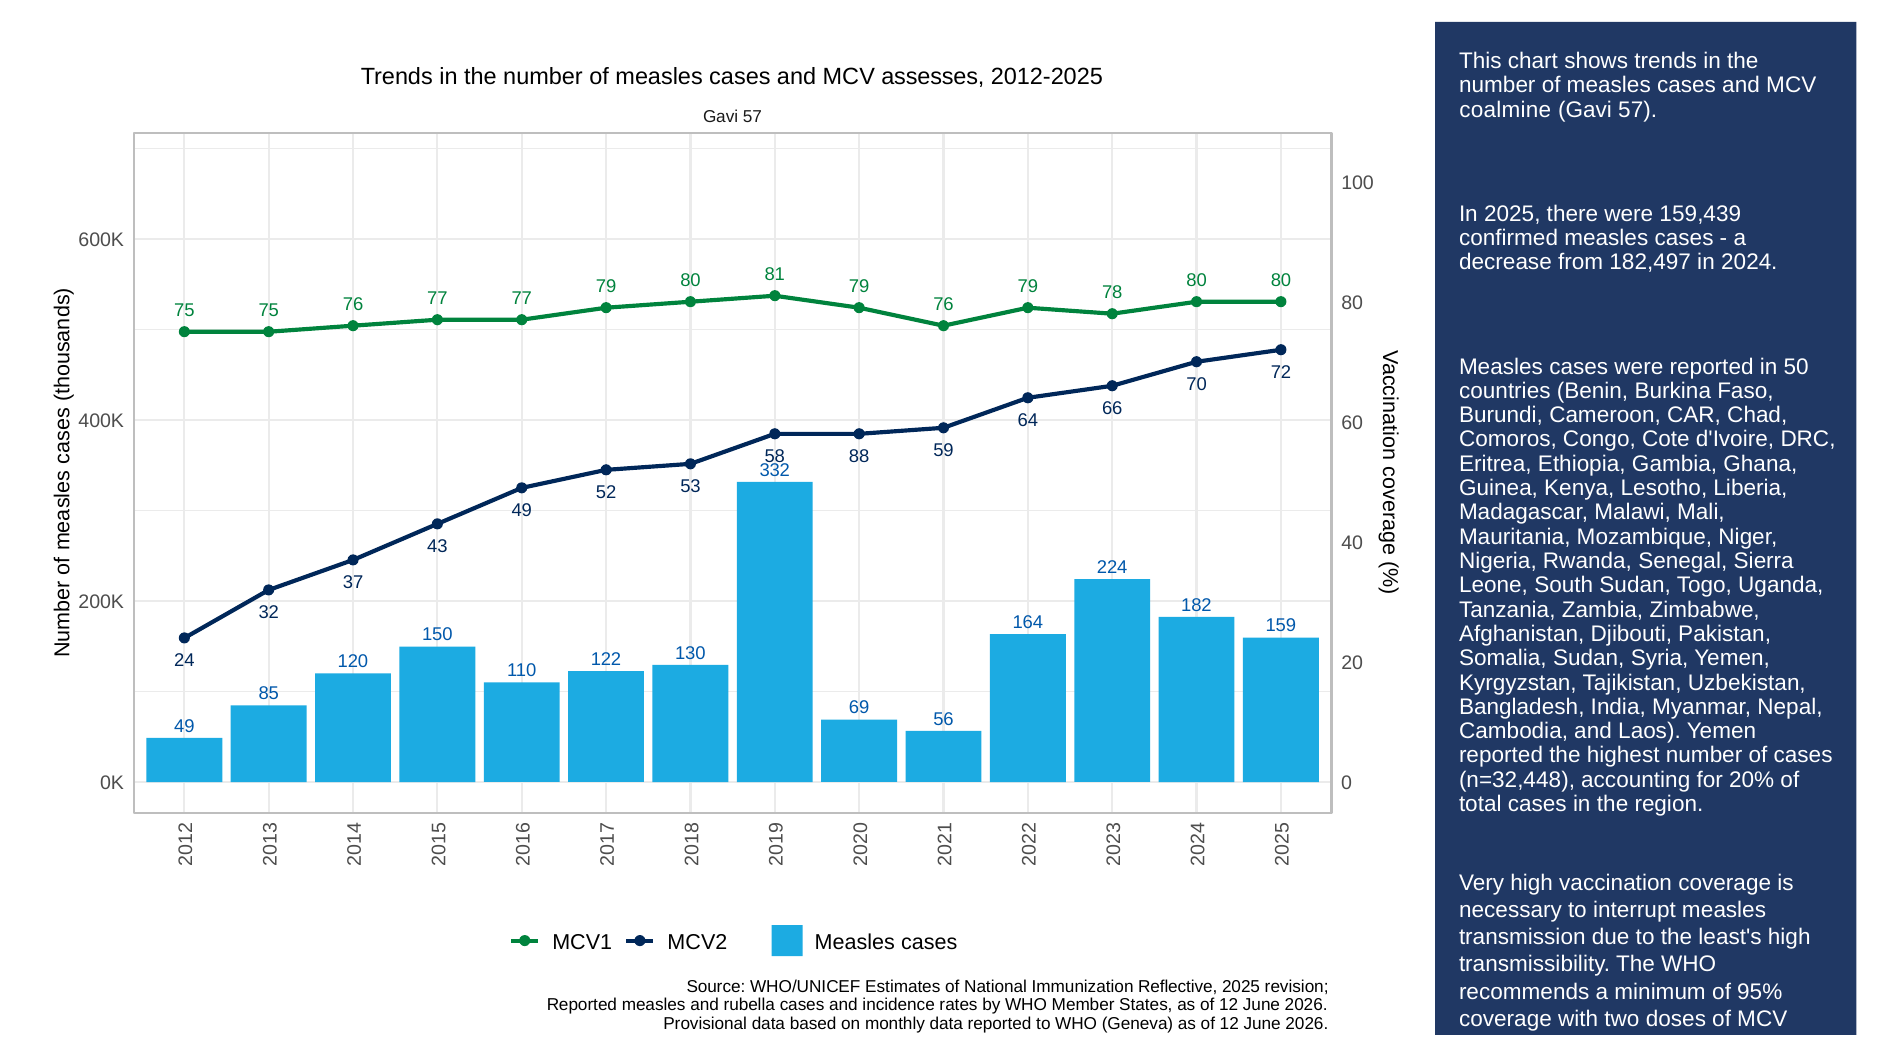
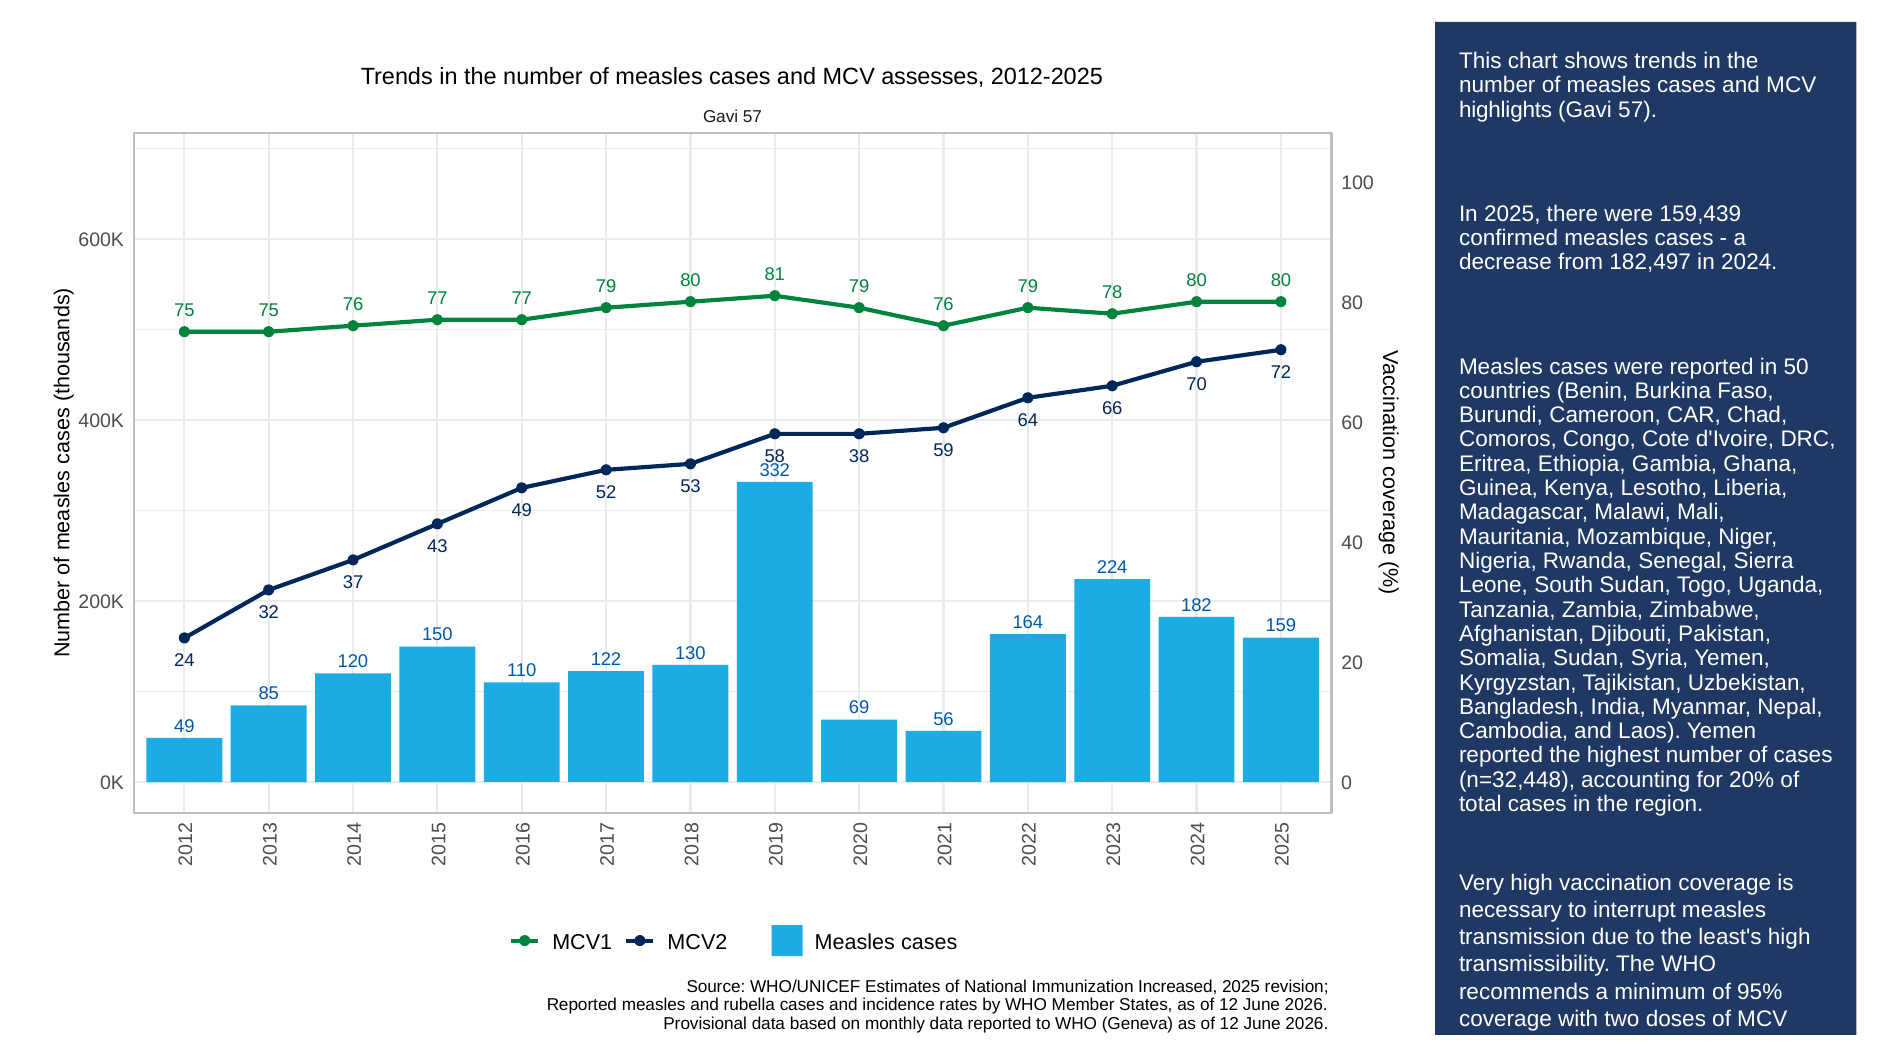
coalmine: coalmine -> highlights (1506, 110)
88: 88 -> 38 (859, 456)
Reflective: Reflective -> Increased (1178, 987)
